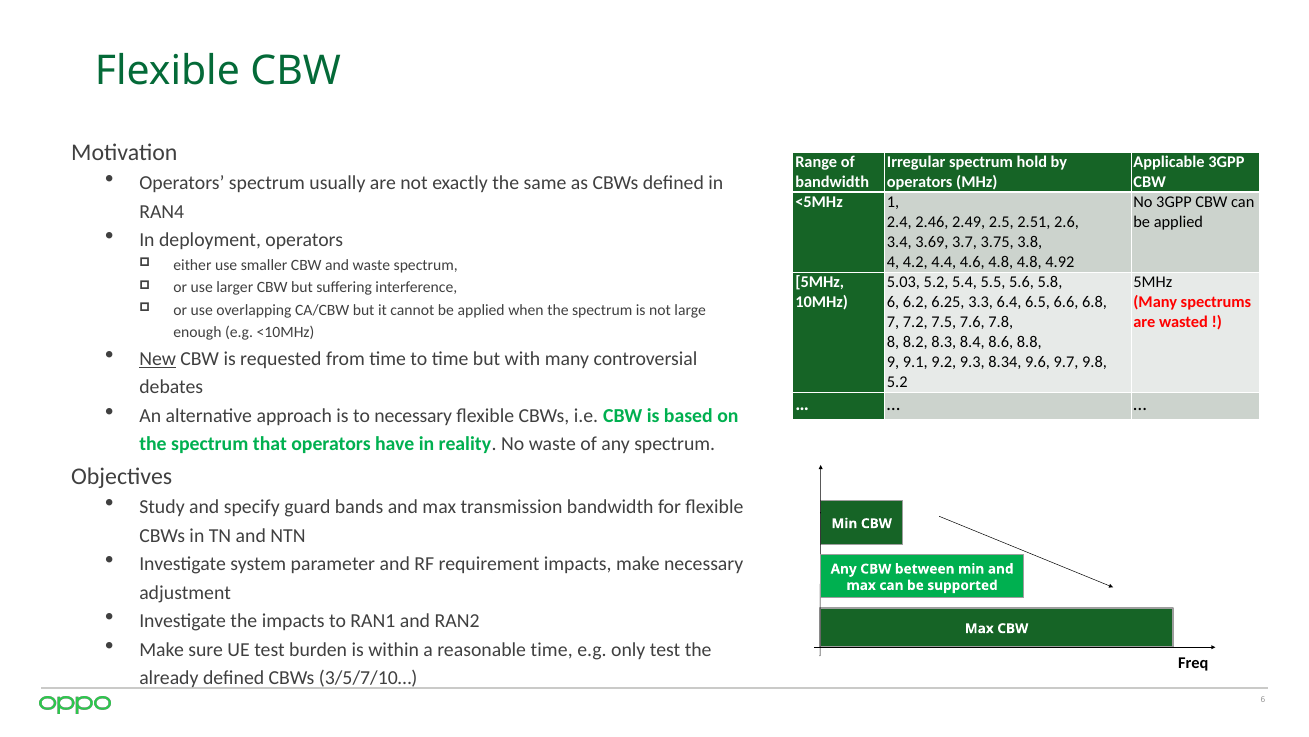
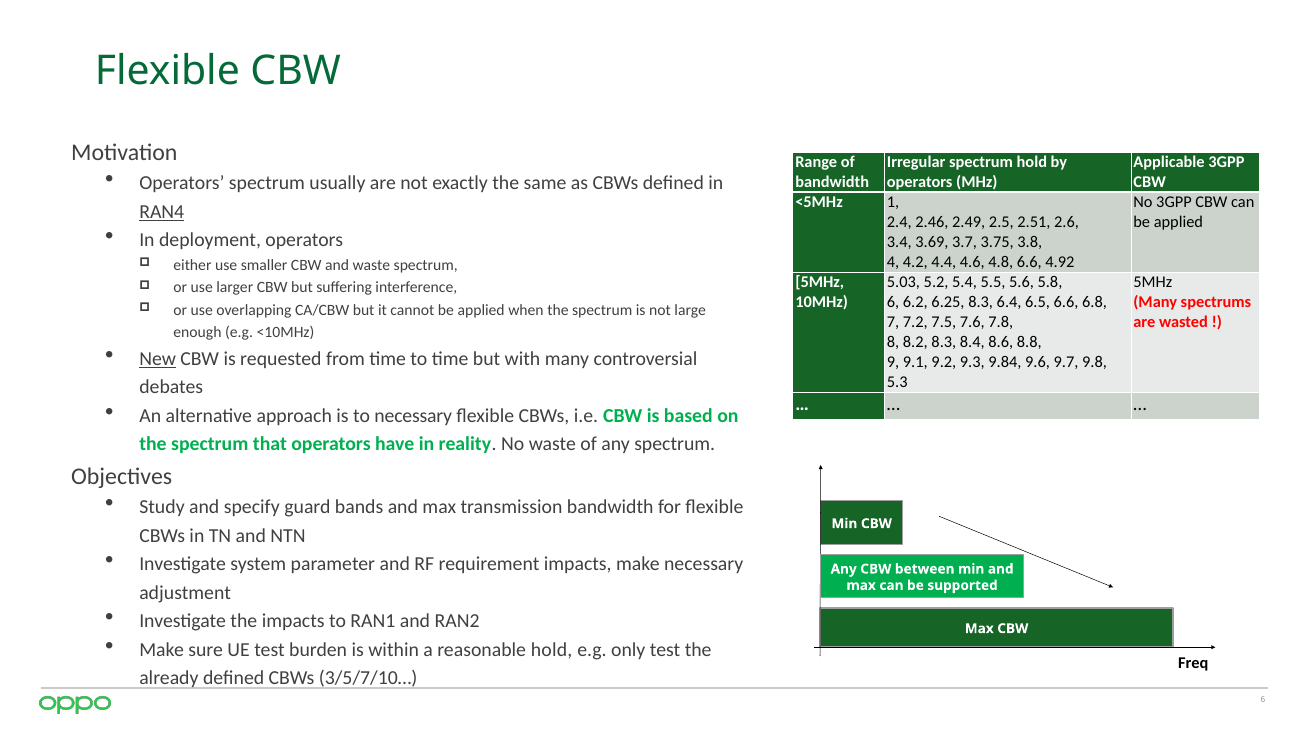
RAN4 underline: none -> present (162, 211)
4.8 4.8: 4.8 -> 6.6 (1029, 262)
6.25 3.3: 3.3 -> 8.3 (981, 302)
8.34: 8.34 -> 9.84 (1005, 362)
5.2: 5.2 -> 5.3 (897, 382)
reasonable time: time -> hold (552, 649)
